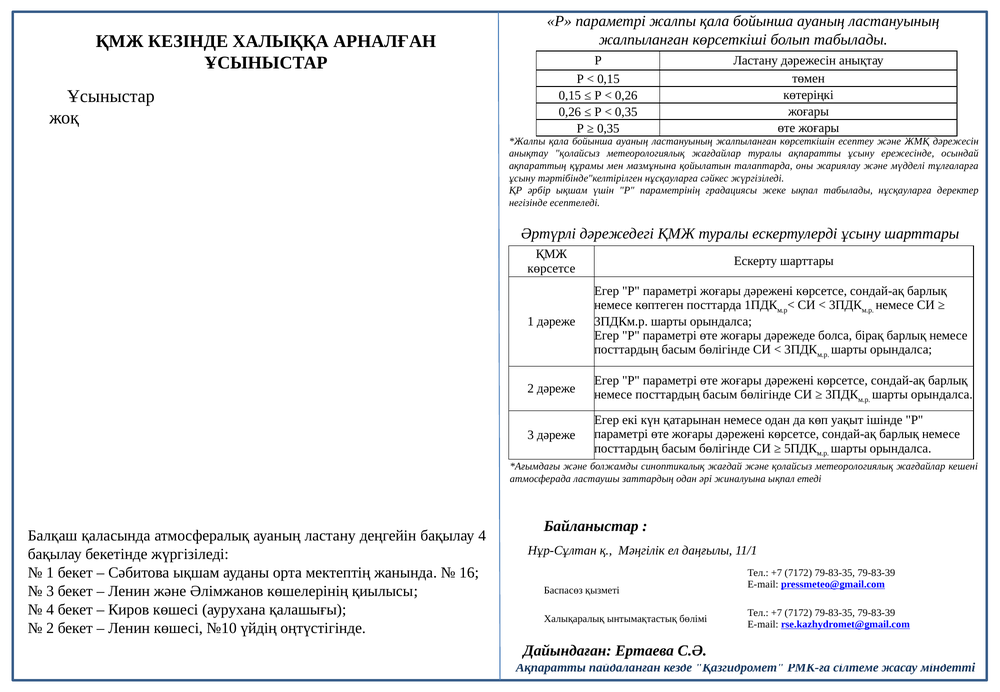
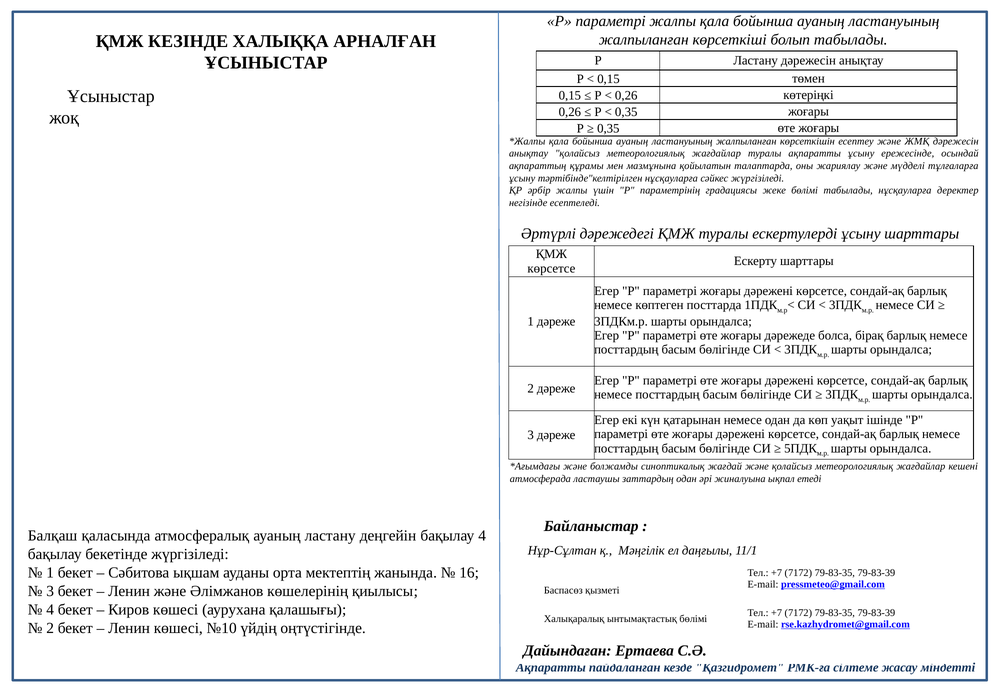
әрбір ықшам: ықшам -> жалпы (572, 191)
жеке ықпал: ықпал -> бөлімі (805, 191)
